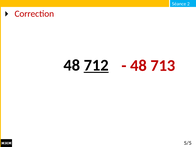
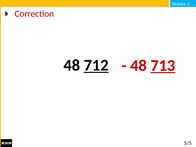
713 underline: none -> present (163, 66)
